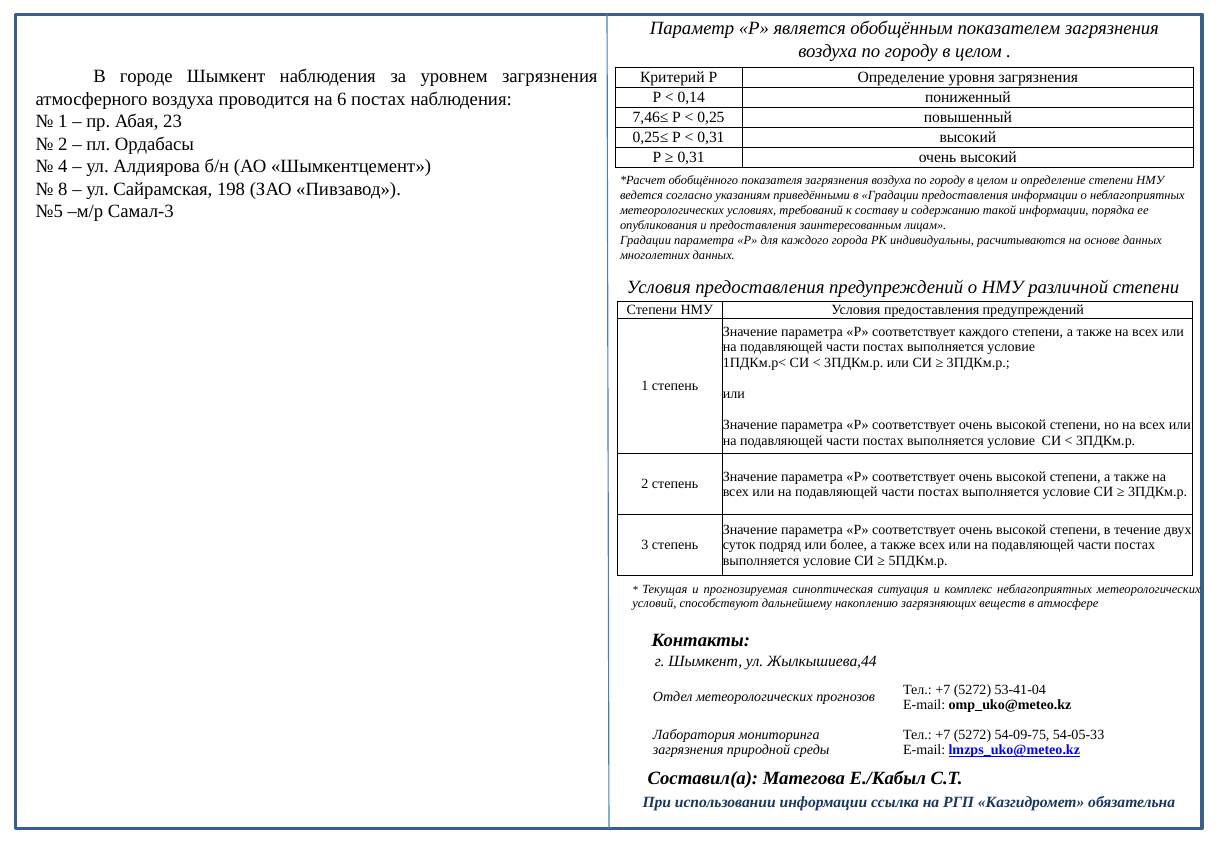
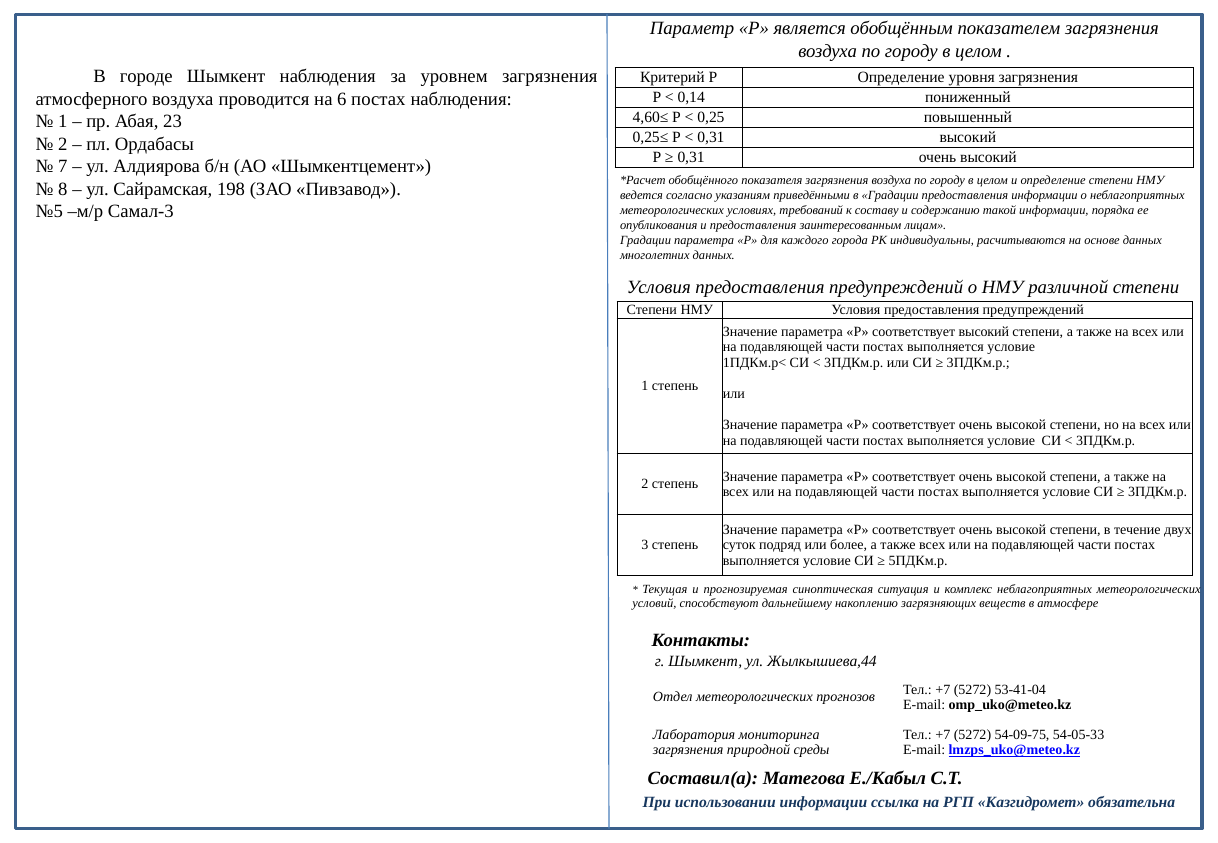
7,46≤: 7,46≤ -> 4,60≤ (651, 117)
4: 4 -> 7 (63, 167)
соответствует каждого: каждого -> высокий (984, 332)
